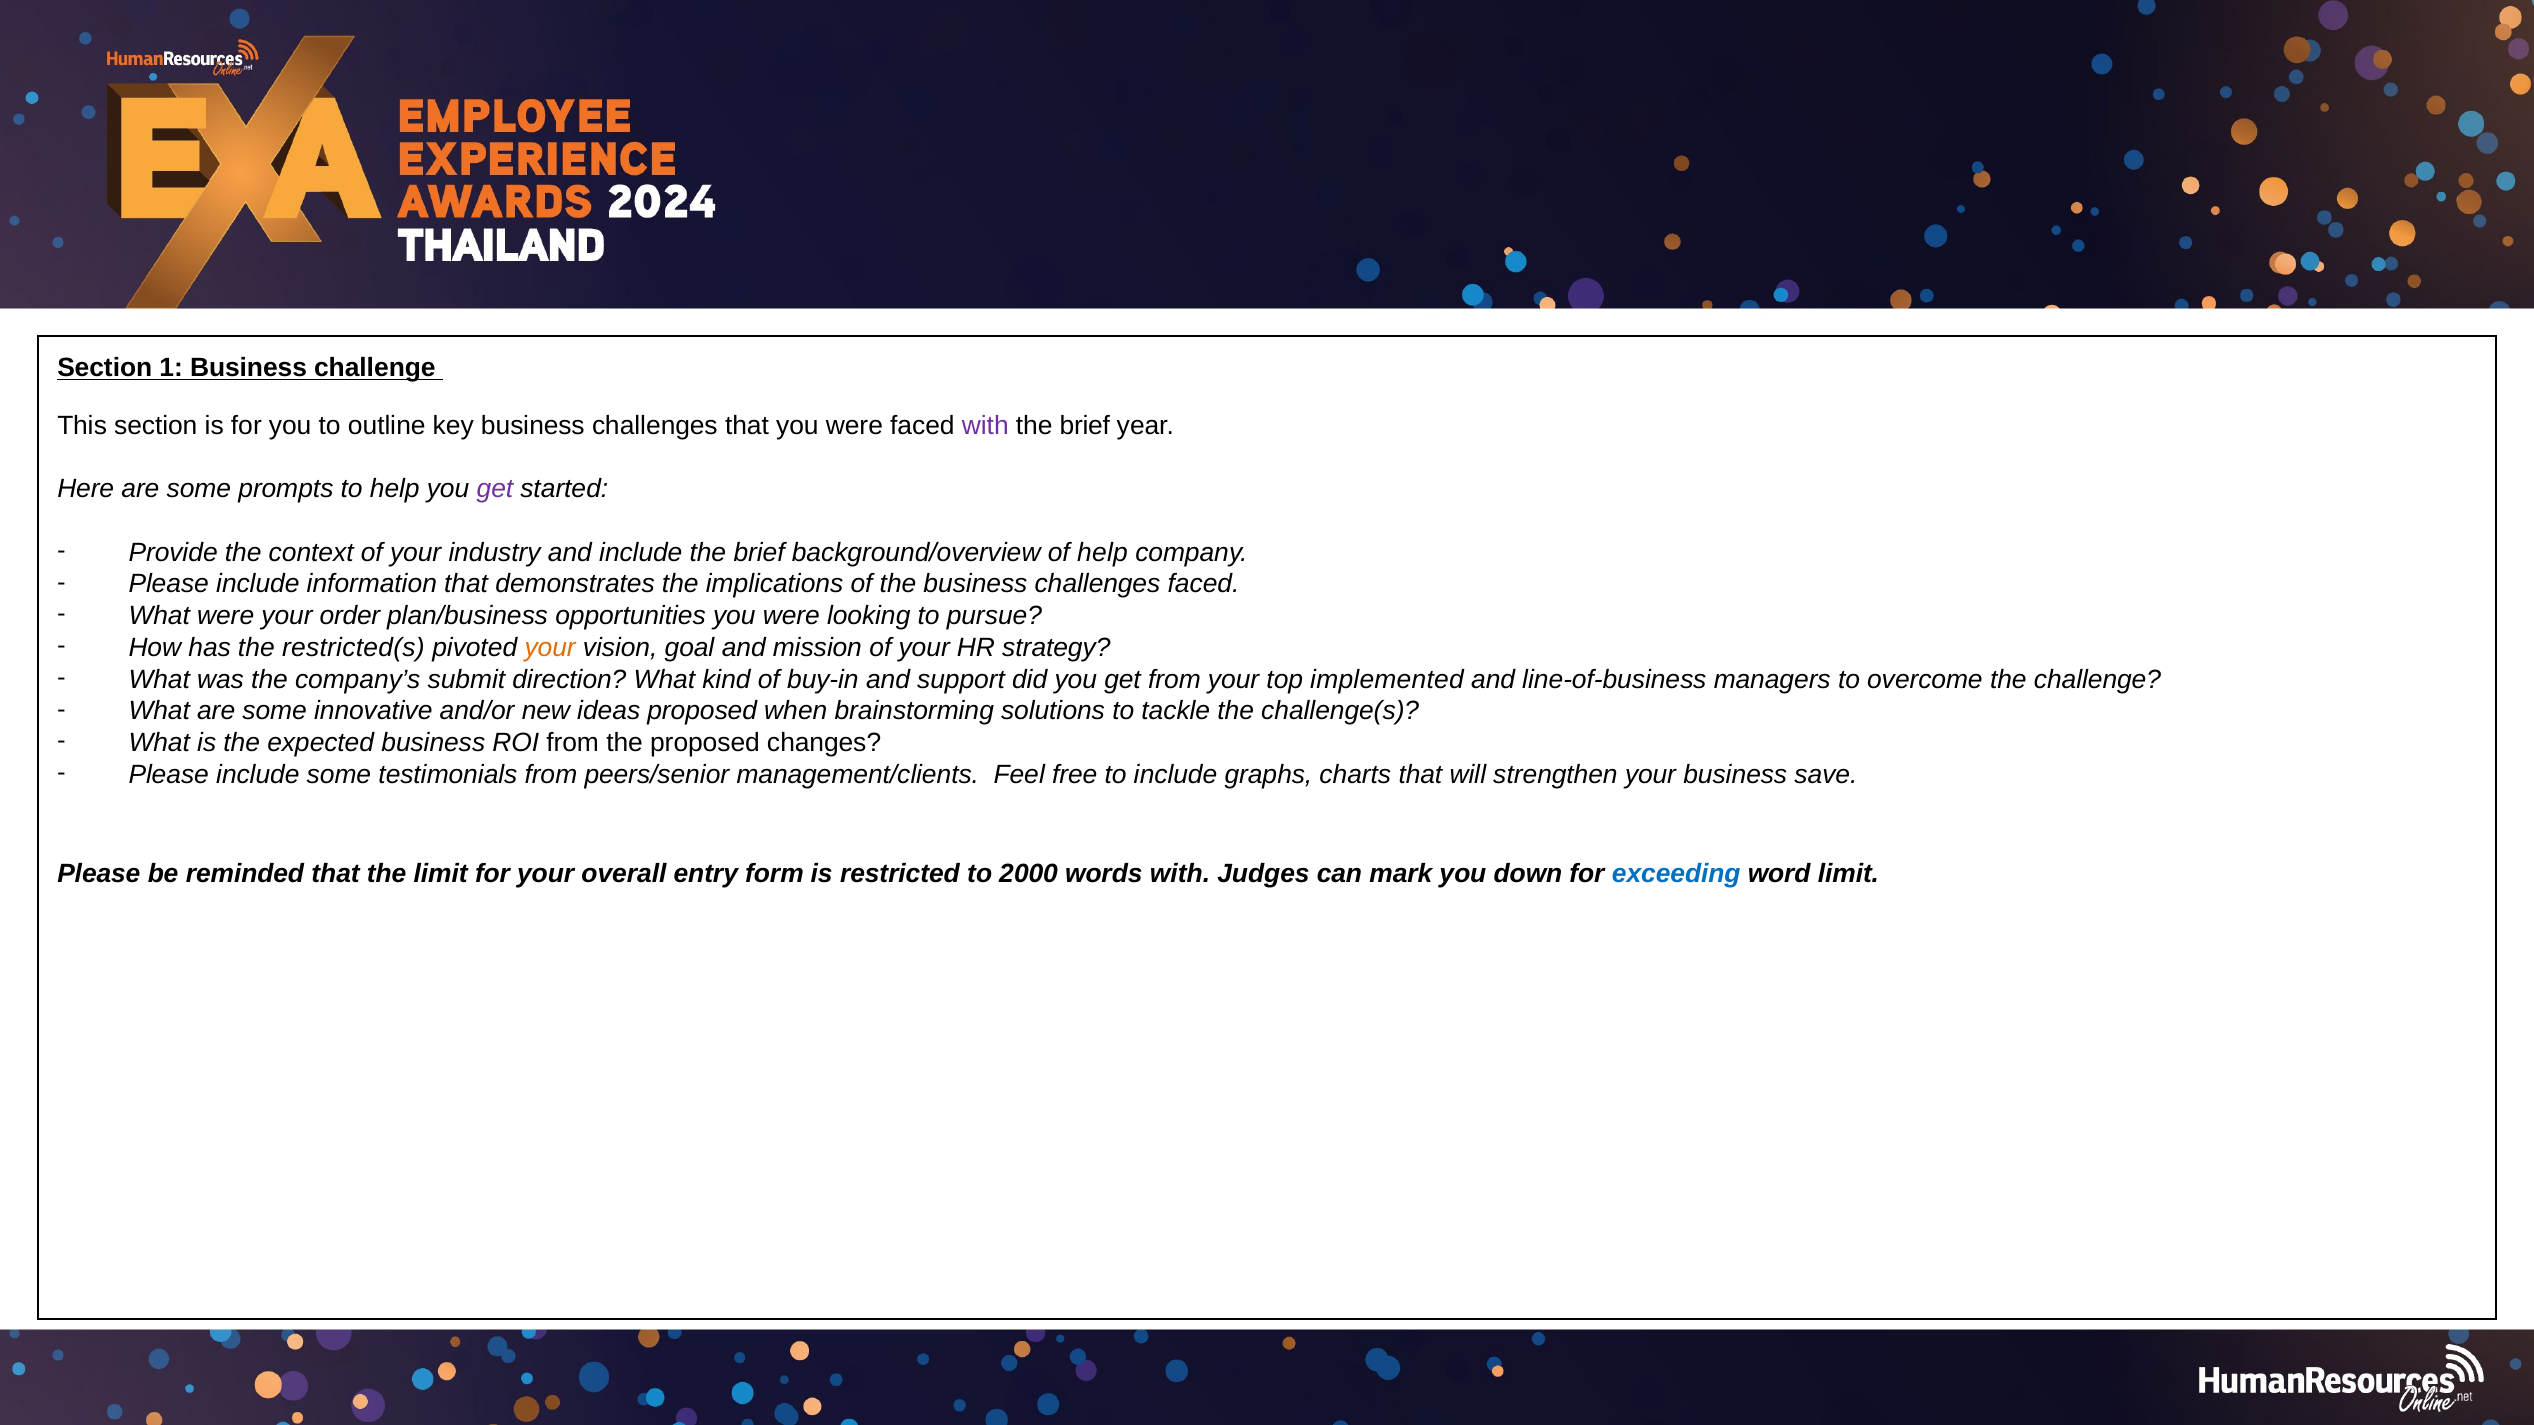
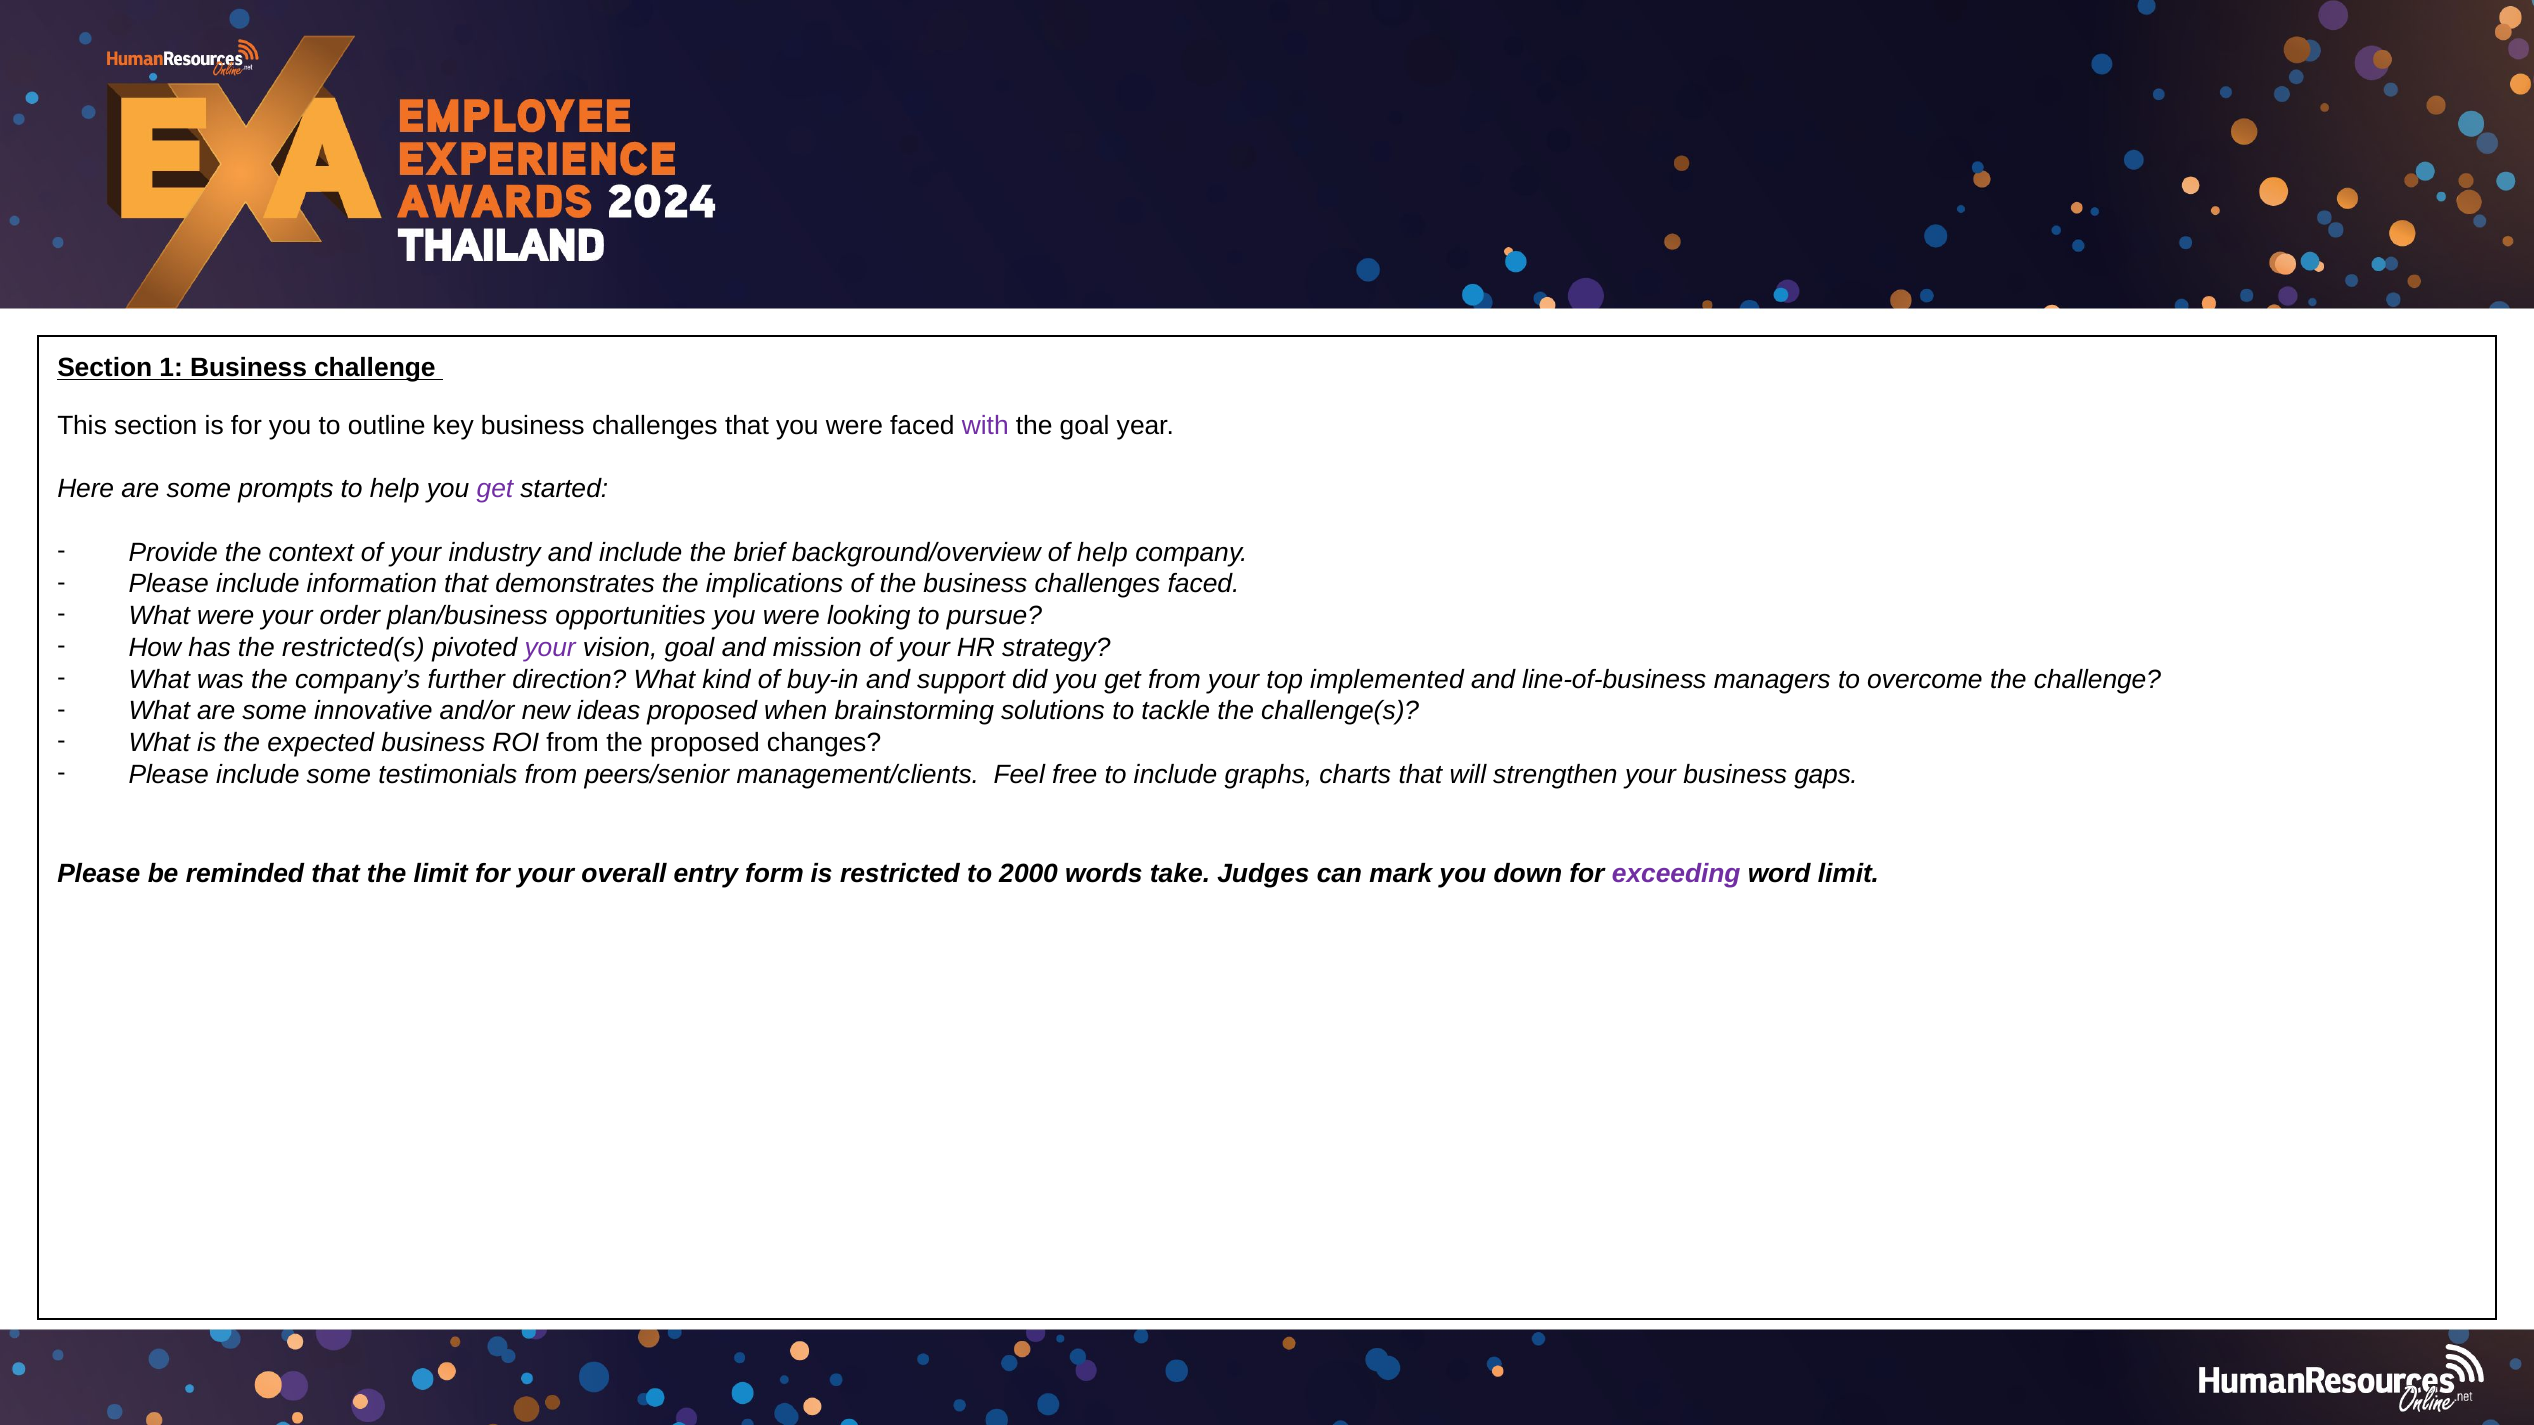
brief: brief -> goal (1085, 426)
your colour: orange -> purple (550, 648)
submit: submit -> further (466, 680)
save: save -> gaps (1826, 775)
words with: with -> take (1180, 874)
exceeding colour: blue -> purple (1676, 874)
